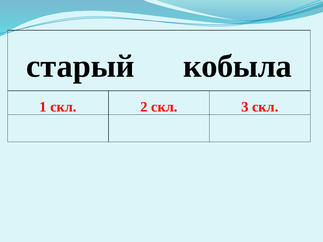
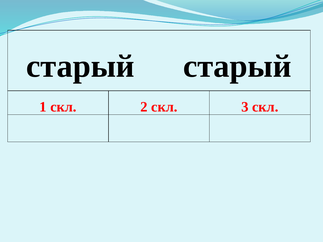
старый кобыла: кобыла -> старый (237, 66)
